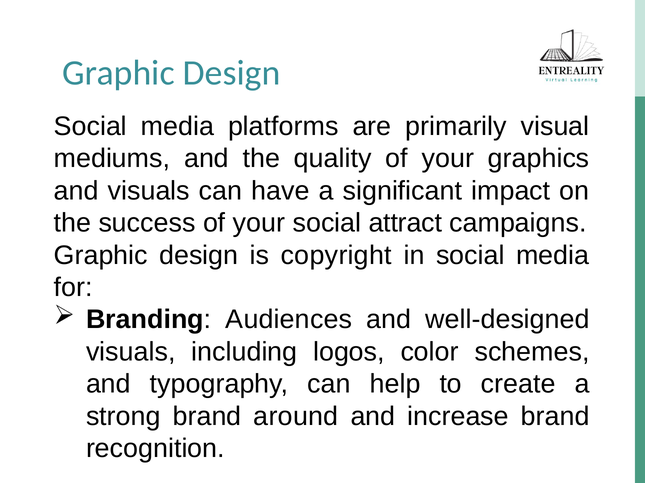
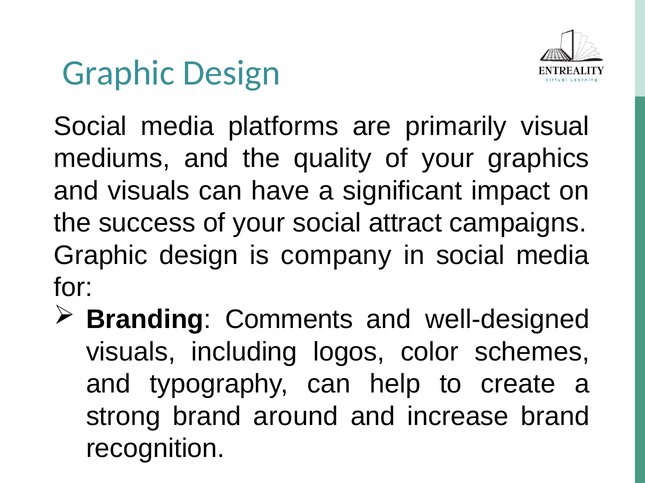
copyright: copyright -> company (336, 256)
Audiences: Audiences -> Comments (289, 320)
